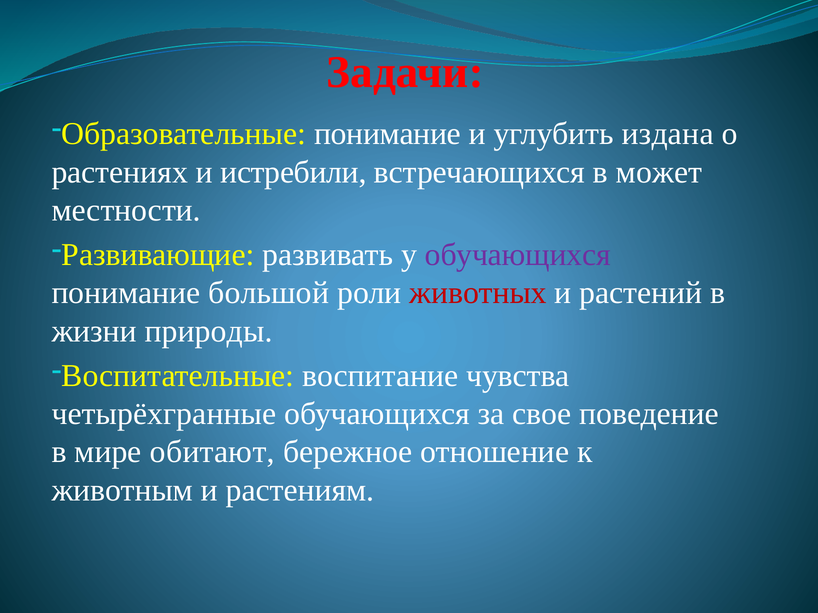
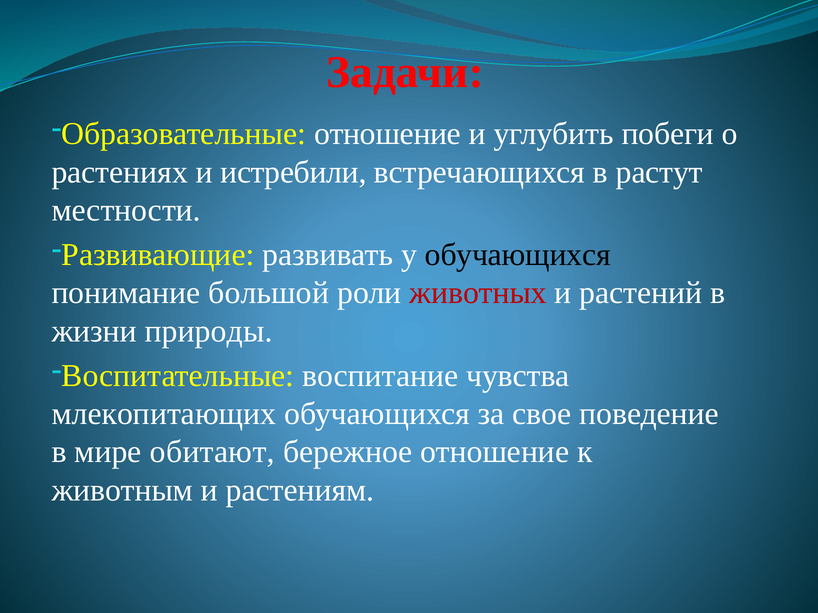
Образовательные понимание: понимание -> отношение (388, 134)
издана: издана -> побеги (668, 134)
может: может -> растут (659, 172)
обучающихся colour: purple -> black (518, 255)
четырёхгранные: четырёхгранные -> млекопитающих (164, 414)
